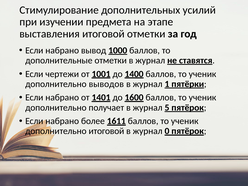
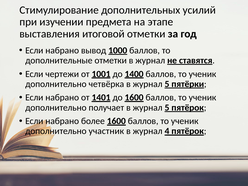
выводов: выводов -> четвёрка (106, 84)
1: 1 -> 5 (167, 84)
более 1611: 1611 -> 1600 (116, 121)
дополнительно итоговой: итоговой -> участник (106, 131)
0: 0 -> 4 (167, 131)
